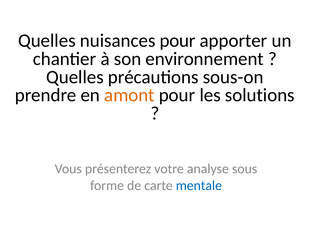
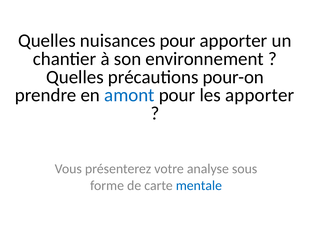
sous-on: sous-on -> pour-on (233, 77)
amont colour: orange -> blue (129, 95)
les solutions: solutions -> apporter (260, 95)
